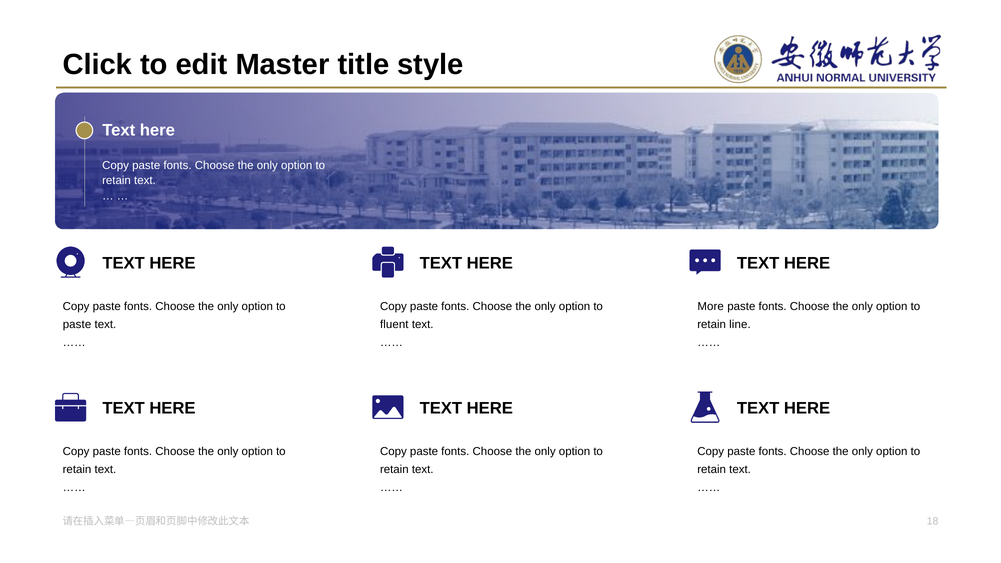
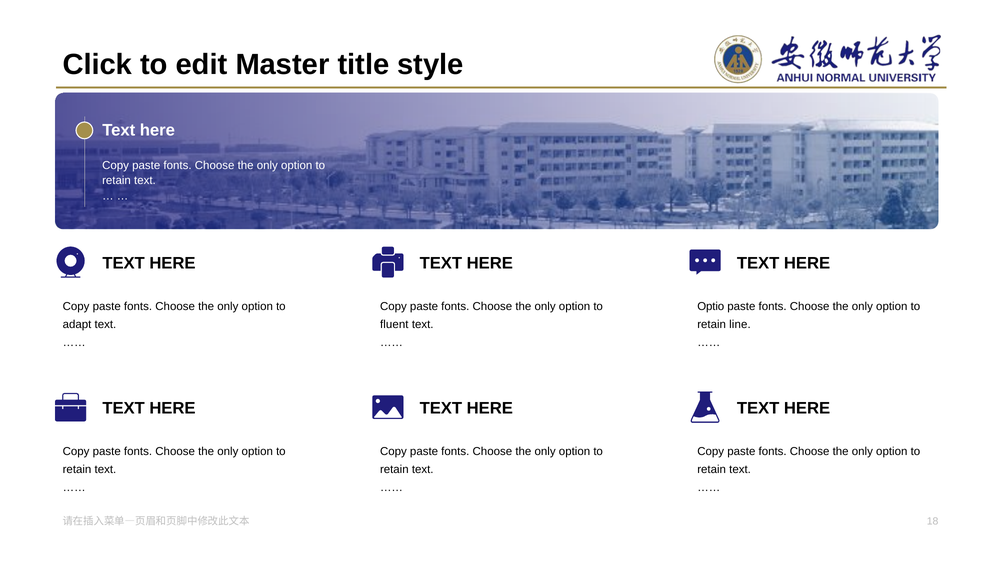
More: More -> Optio (711, 306)
paste: paste -> adapt (77, 324)
